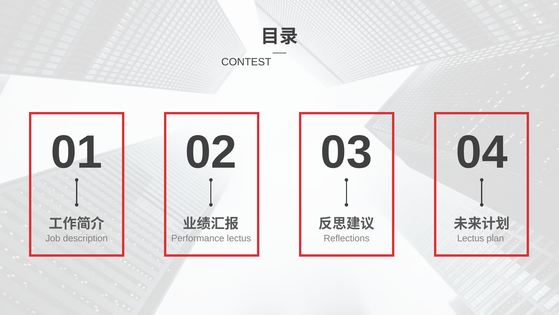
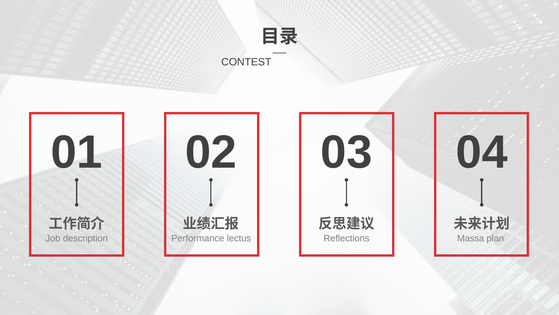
Reflections Lectus: Lectus -> Massa (471, 238)
